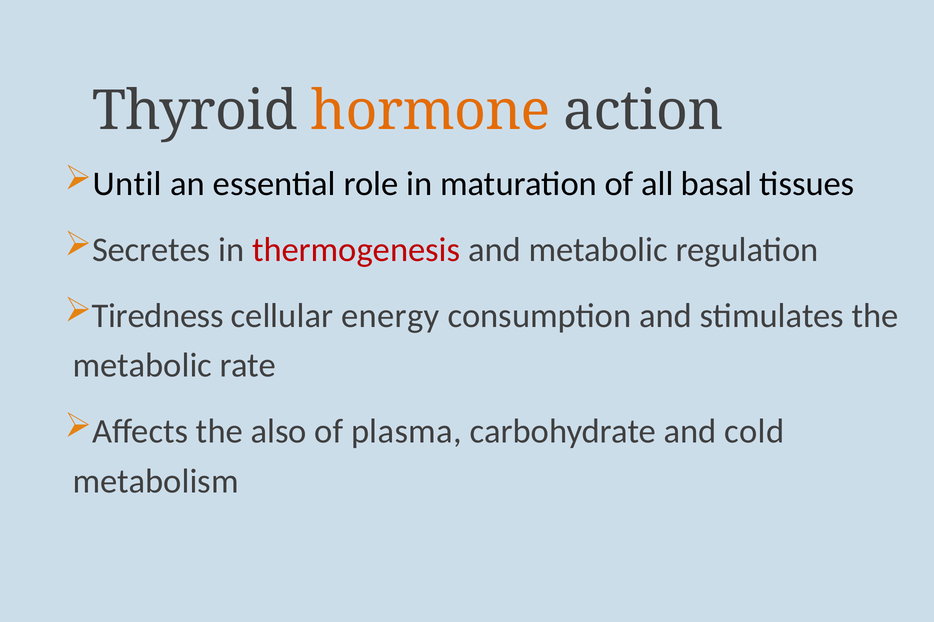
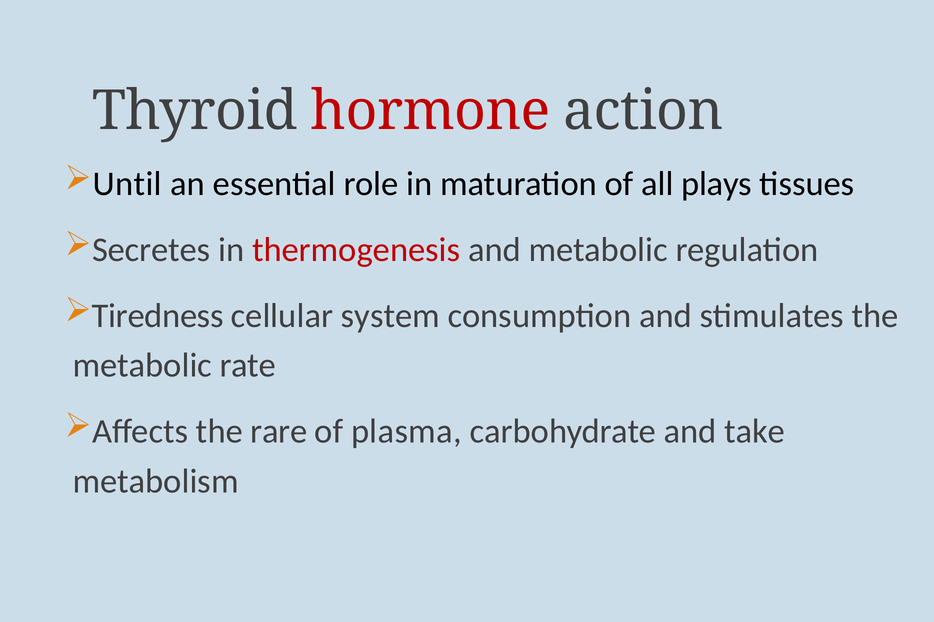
hormone colour: orange -> red (431, 111)
basal: basal -> plays (717, 184)
energy: energy -> system (390, 316)
also: also -> rare (279, 432)
cold: cold -> take (755, 432)
